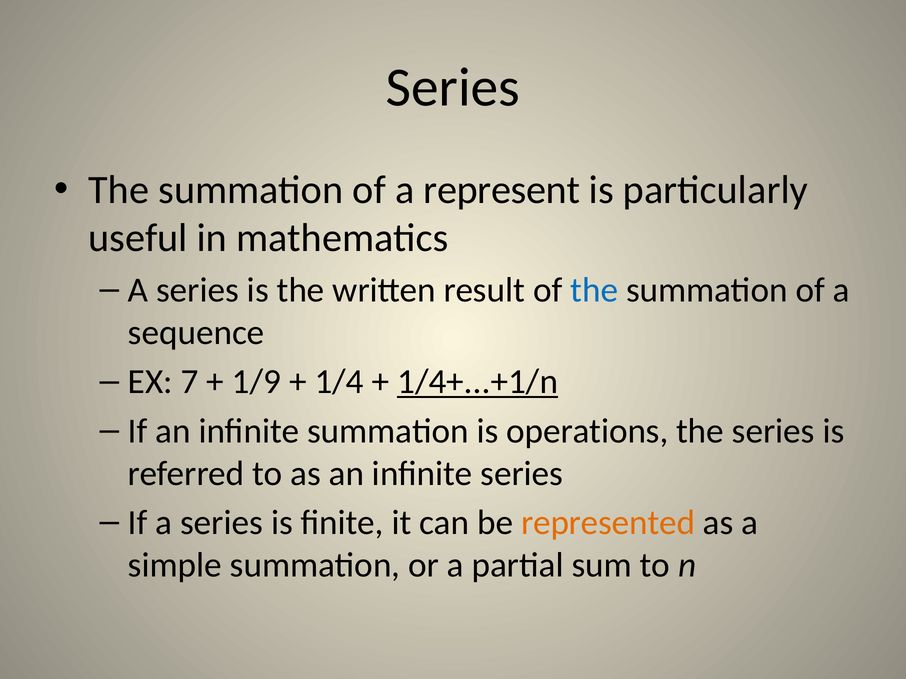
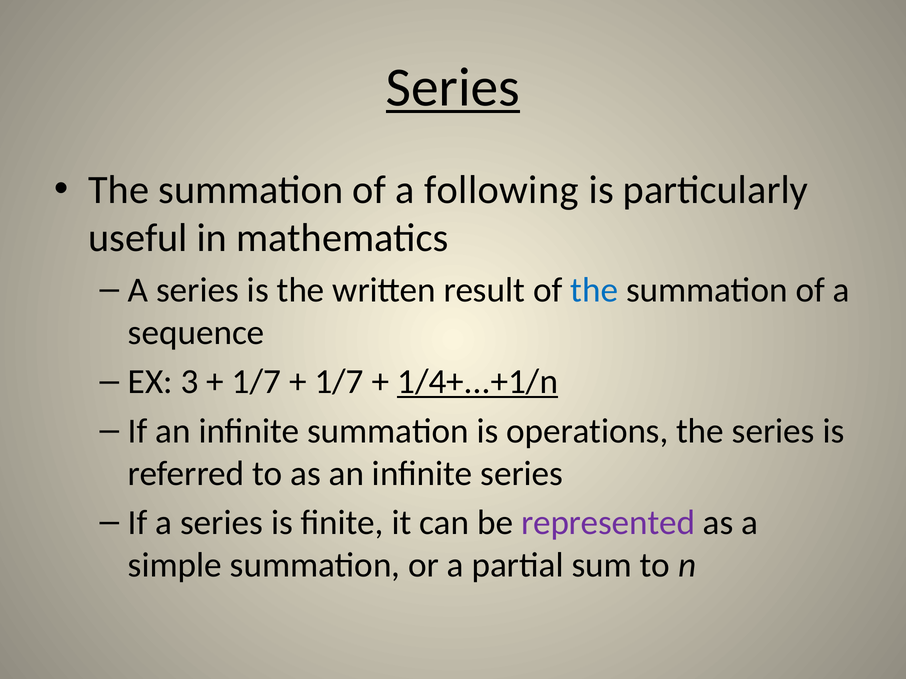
Series underline: none -> present (453, 88)
represent: represent -> following (501, 190)
7: 7 -> 3 (190, 382)
1/9: 1/9 -> 1/7 (257, 382)
1/4: 1/4 -> 1/7 (339, 382)
represented colour: orange -> purple (608, 523)
